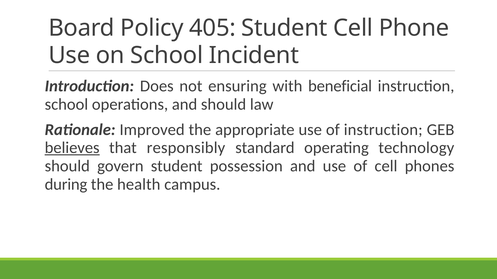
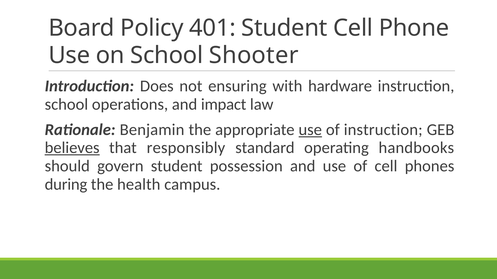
405: 405 -> 401 (213, 28)
Incident: Incident -> Shooter (254, 56)
beneficial: beneficial -> hardware (340, 86)
and should: should -> impact (224, 104)
Improved: Improved -> Benjamin (152, 130)
use underline: none -> present (310, 130)
technology: technology -> handbooks (416, 148)
